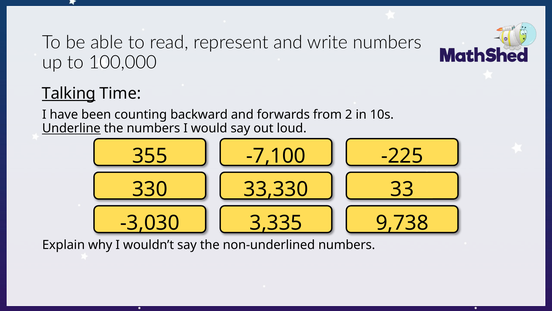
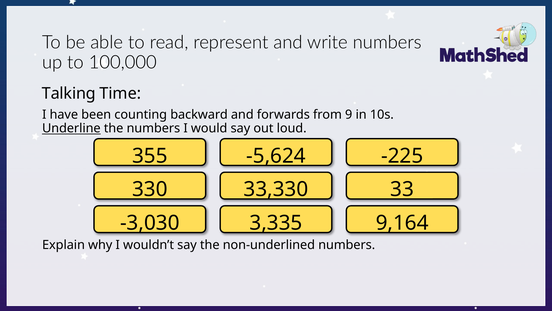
Talking underline: present -> none (69, 93)
2: 2 -> 9 (349, 115)
-7,100: -7,100 -> -5,624 (276, 156)
9,738: 9,738 -> 9,164 (402, 223)
